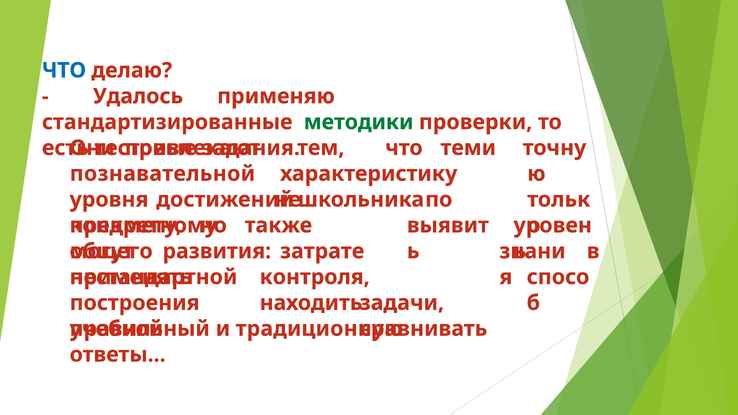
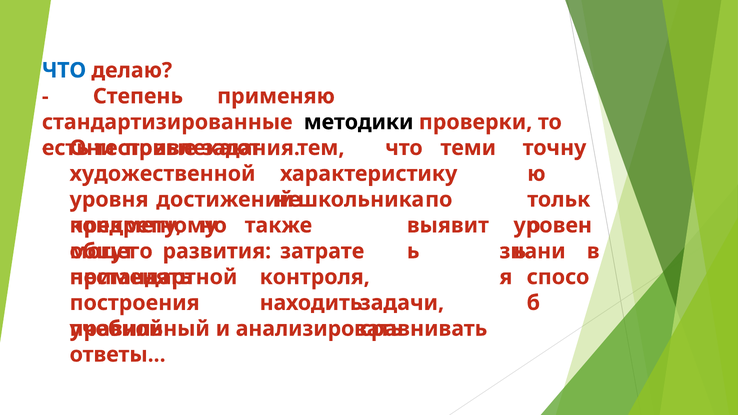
Удалось: Удалось -> Степень (138, 96)
методики colour: green -> black (359, 122)
познавательной: познавательной -> художественной (163, 174)
традиционную: традиционную -> анализировать (319, 329)
